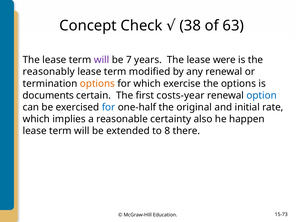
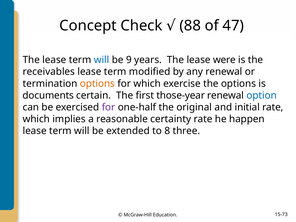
38: 38 -> 88 (190, 26)
63: 63 -> 47 (233, 26)
will colour: purple -> blue (102, 60)
7: 7 -> 9 (129, 60)
reasonably: reasonably -> receivables (49, 72)
costs-year: costs-year -> those-year (181, 95)
for colour: blue -> purple (109, 107)
certainty also: also -> rate (203, 119)
there: there -> three (186, 131)
